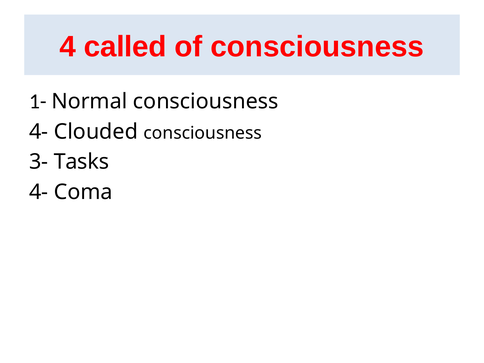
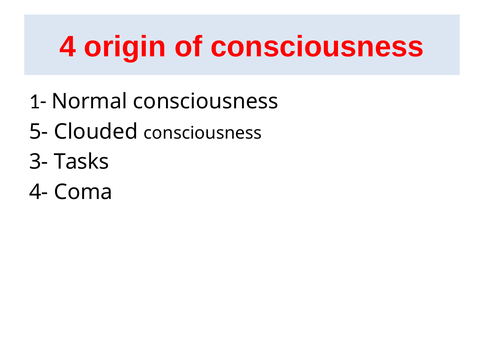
called: called -> origin (125, 47)
4-: 4- -> 5- (39, 132)
